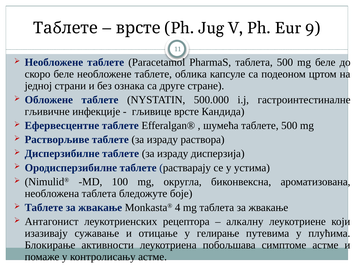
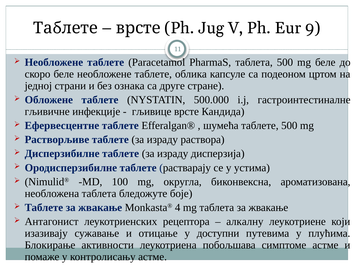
гелирање: гелирање -> доступни (218, 233)
